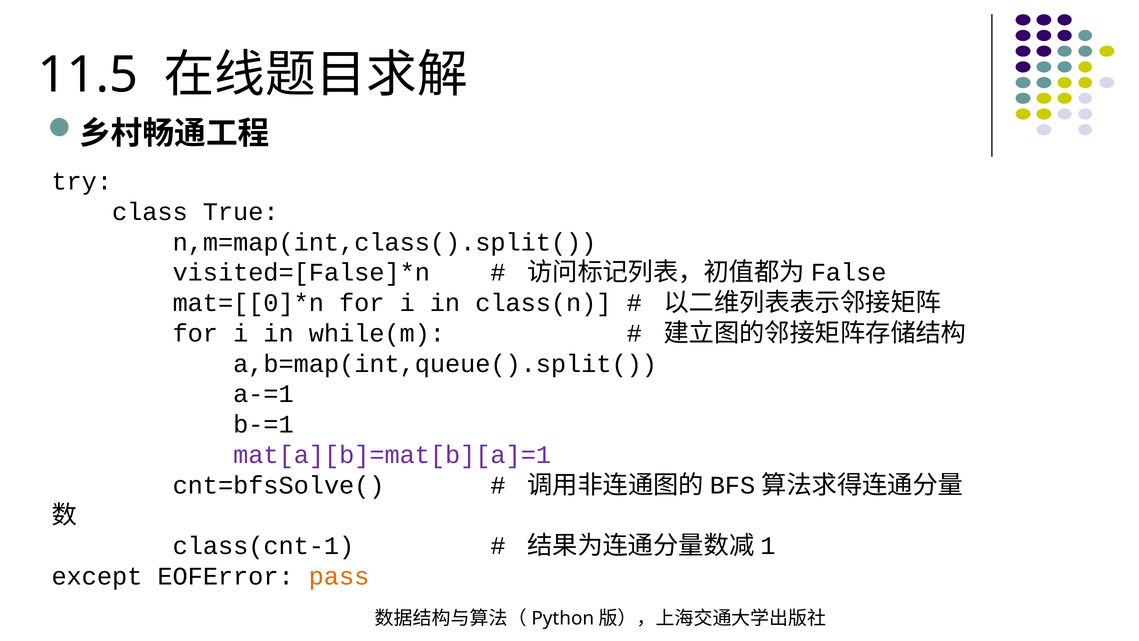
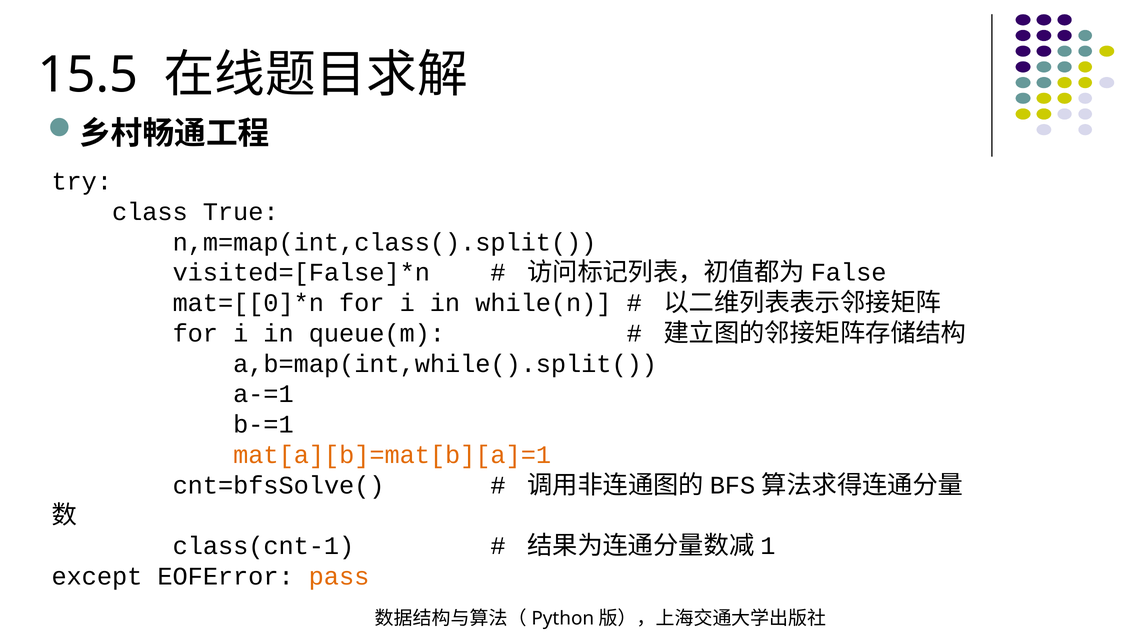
11.5: 11.5 -> 15.5 (88, 75)
class(n: class(n -> while(n (543, 303)
while(m: while(m -> queue(m (377, 333)
a,b=map(int,queue().split(: a,b=map(int,queue().split( -> a,b=map(int,while().split( (445, 364)
mat[a][b]=mat[b][a]=1 colour: purple -> orange (392, 455)
